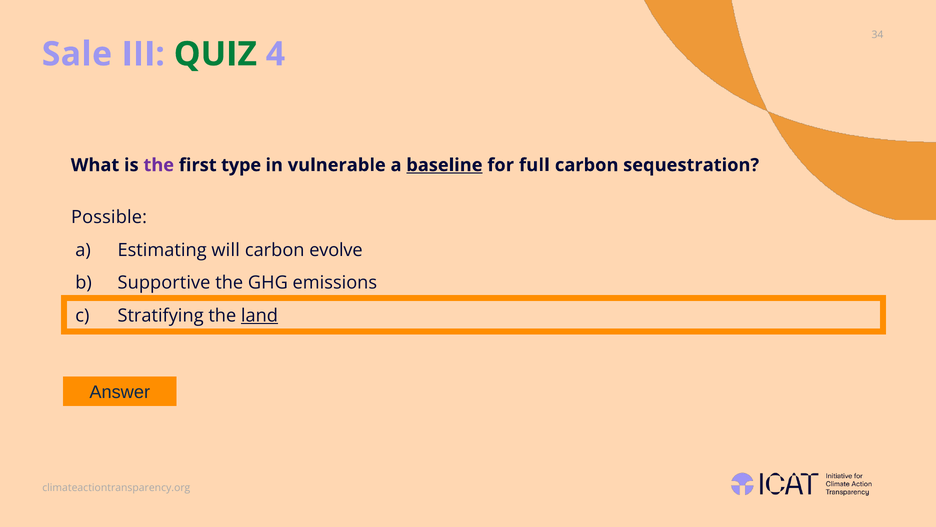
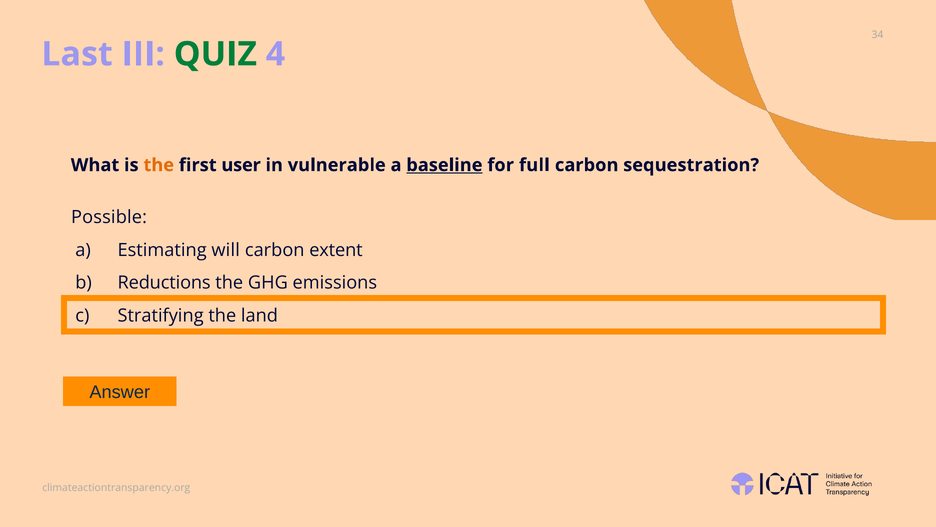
Sale: Sale -> Last (77, 54)
the colour: purple -> orange (159, 165)
type: type -> user (241, 165)
evolve: evolve -> extent (336, 250)
Supportive: Supportive -> Reductions (164, 282)
land underline: present -> none (259, 315)
